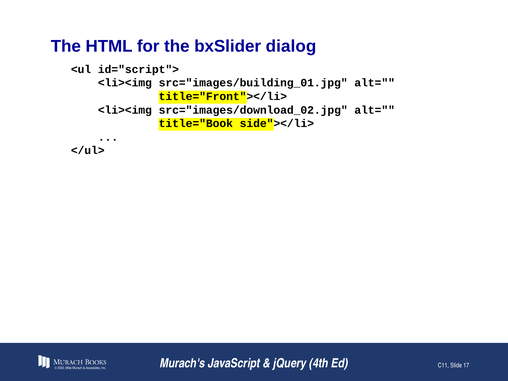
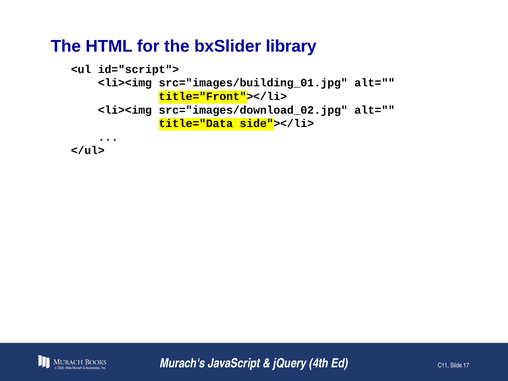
dialog: dialog -> library (291, 46)
title="Book: title="Book -> title="Data (196, 124)
